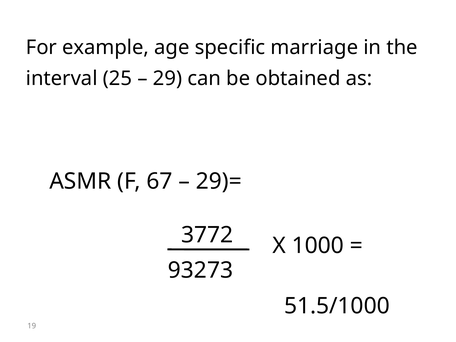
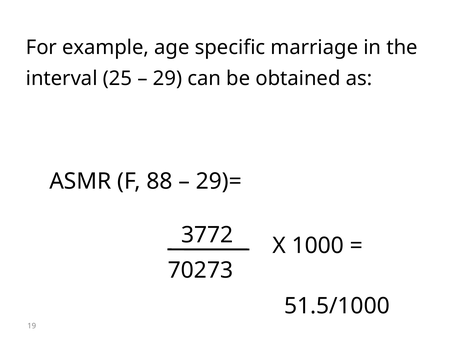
67: 67 -> 88 (160, 181)
93273: 93273 -> 70273 (200, 270)
